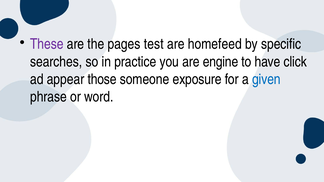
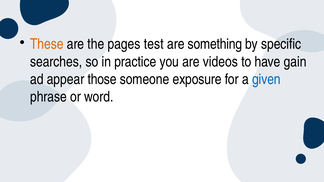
These colour: purple -> orange (47, 44)
homefeed: homefeed -> something (215, 44)
engine: engine -> videos (220, 62)
click: click -> gain (295, 62)
